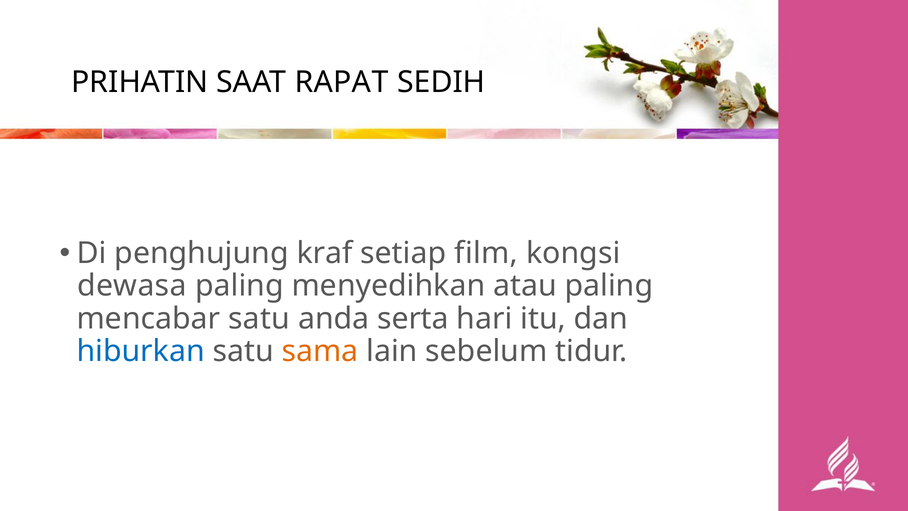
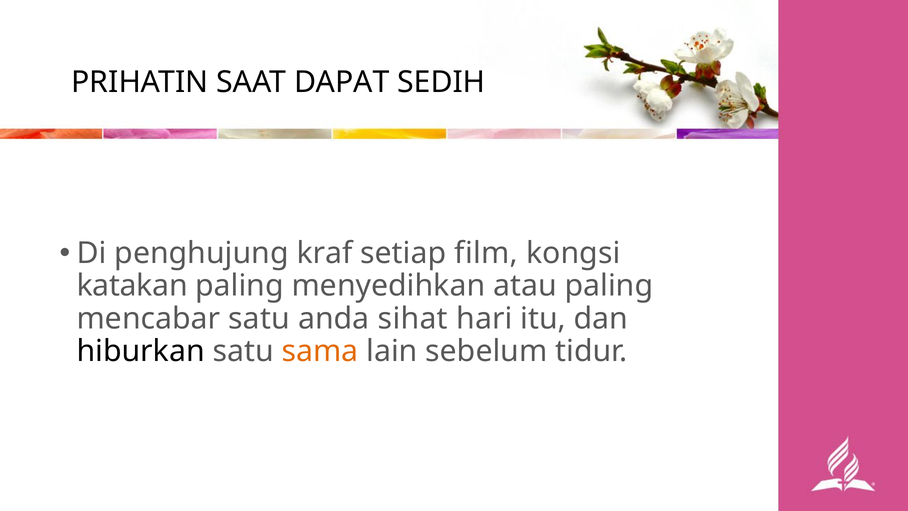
RAPAT: RAPAT -> DAPAT (342, 82)
dewasa: dewasa -> katakan (132, 286)
serta: serta -> sihat (413, 318)
hiburkan colour: blue -> black (141, 351)
